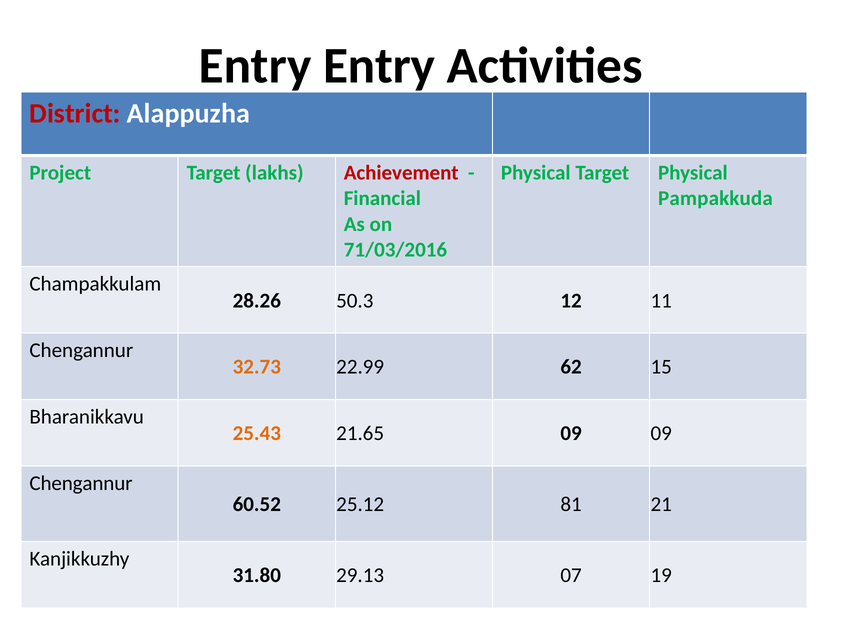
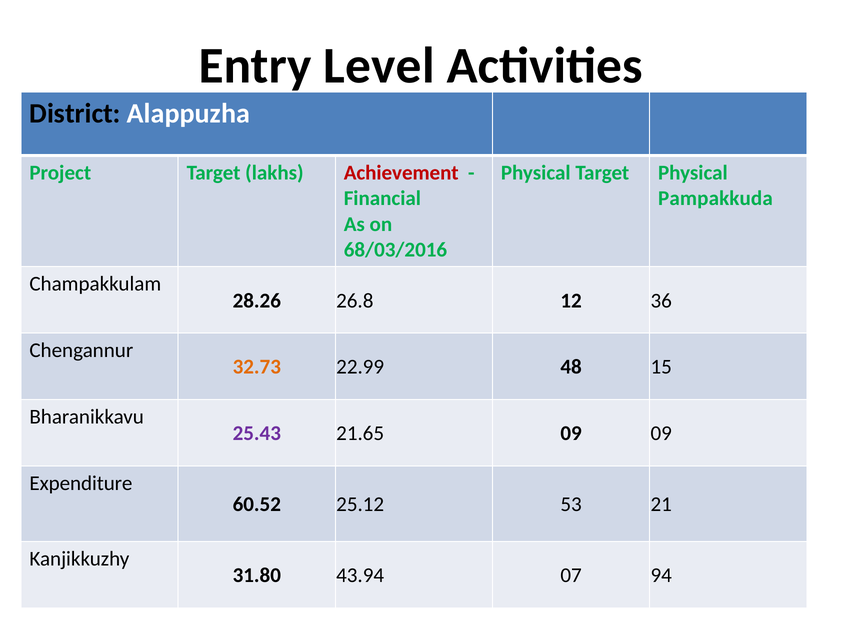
Entry Entry: Entry -> Level (379, 66)
District colour: red -> black (75, 114)
71/03/2016: 71/03/2016 -> 68/03/2016 (395, 250)
50.3: 50.3 -> 26.8 (355, 301)
11: 11 -> 36 (661, 301)
62: 62 -> 48 (571, 367)
25.43 colour: orange -> purple (257, 434)
Chengannur: Chengannur -> Expenditure (81, 484)
81: 81 -> 53 (571, 505)
29.13: 29.13 -> 43.94 (360, 576)
19: 19 -> 94 (661, 576)
